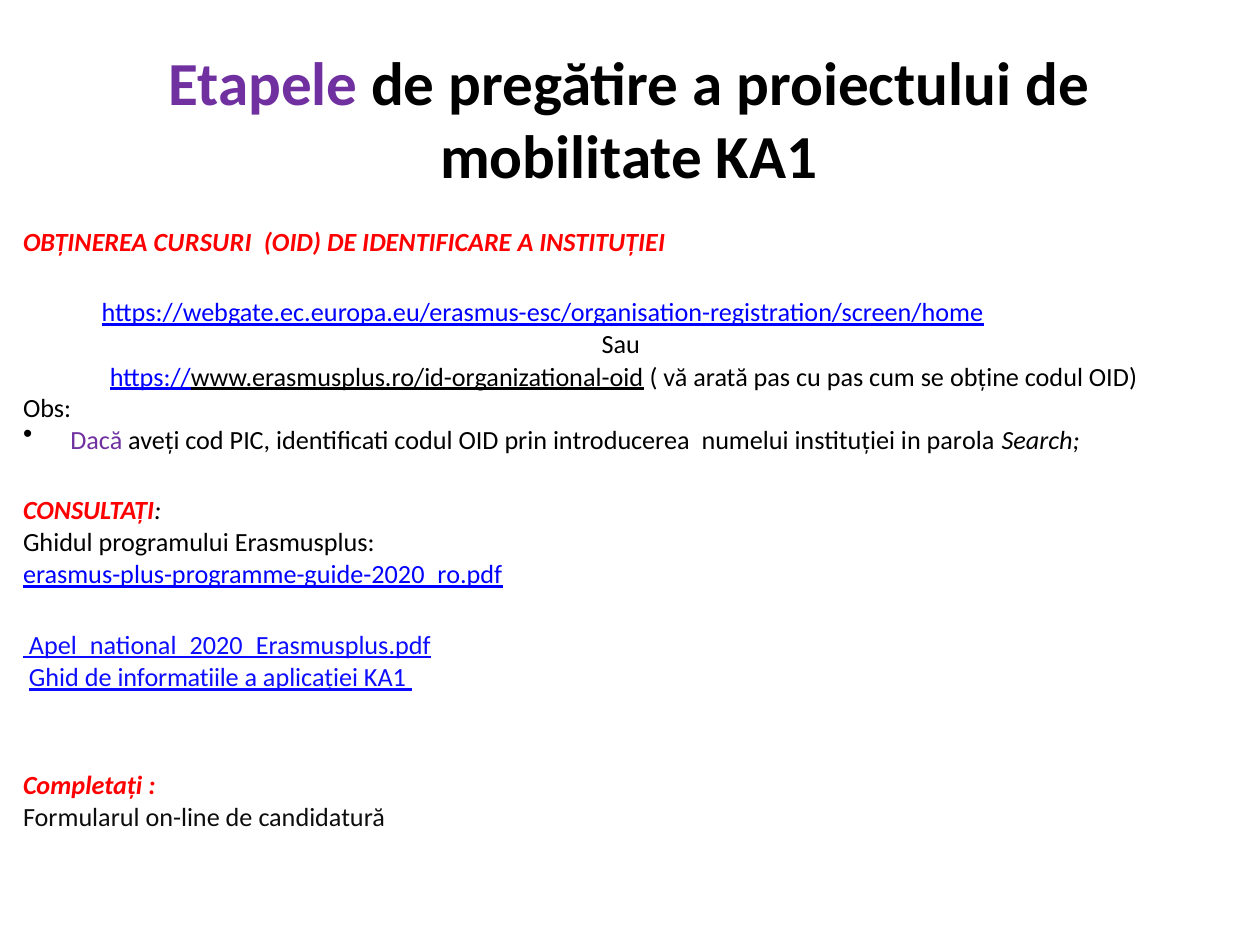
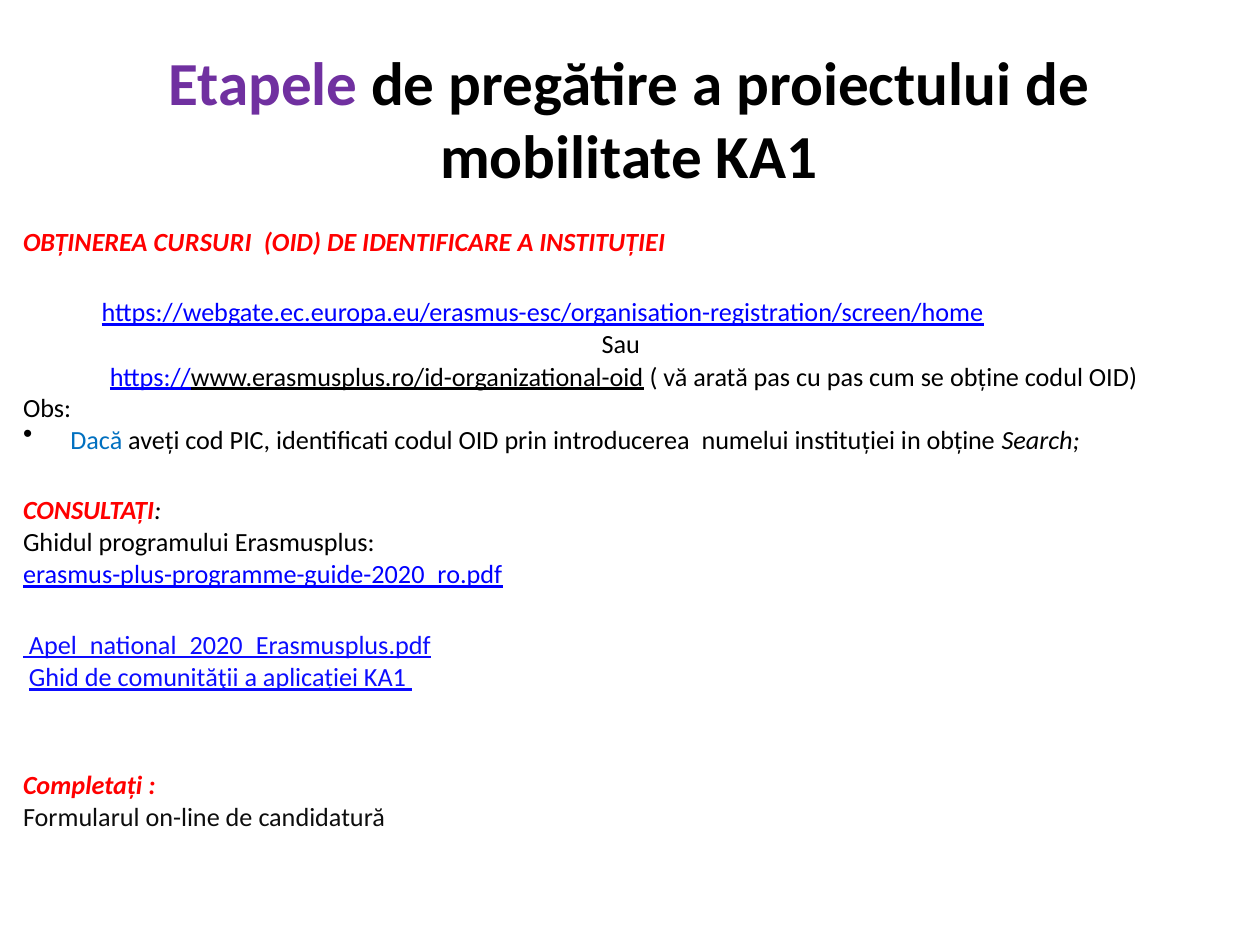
Dacă colour: purple -> blue (96, 441)
in parola: parola -> obține (961, 441)
informatiile: informatiile -> comunităţii (178, 678)
